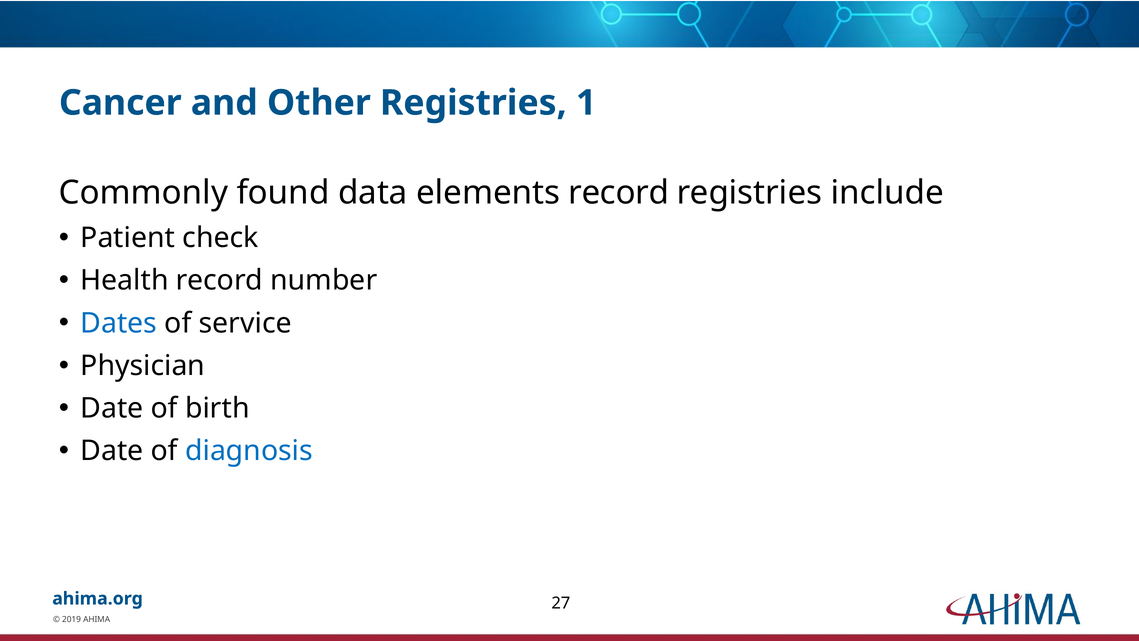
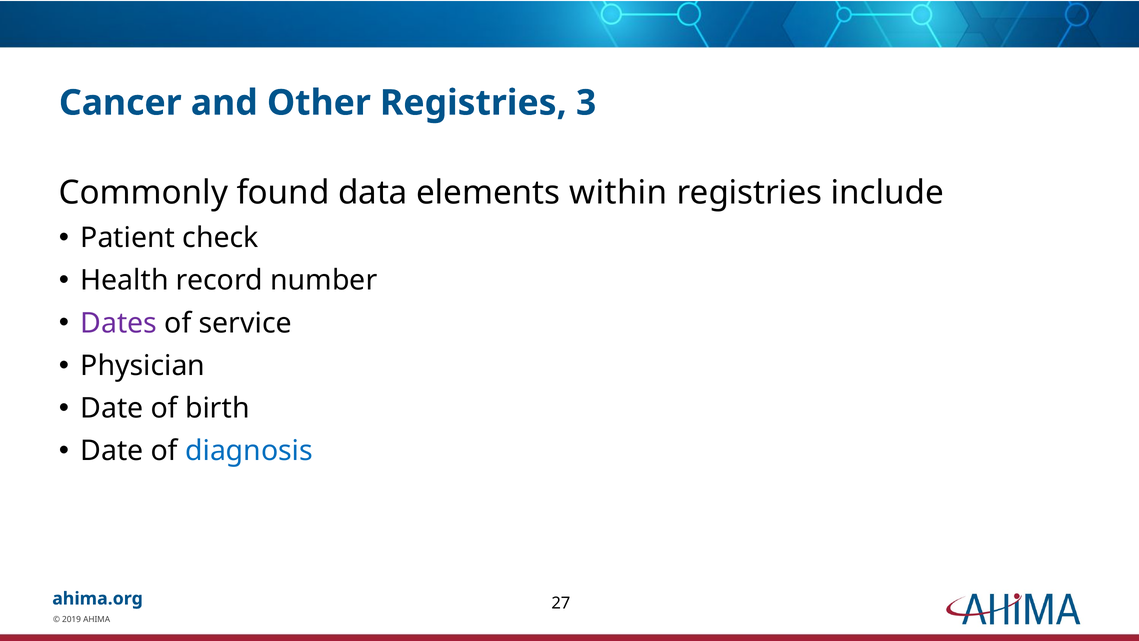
1: 1 -> 3 (586, 103)
elements record: record -> within (618, 193)
Dates colour: blue -> purple (119, 323)
